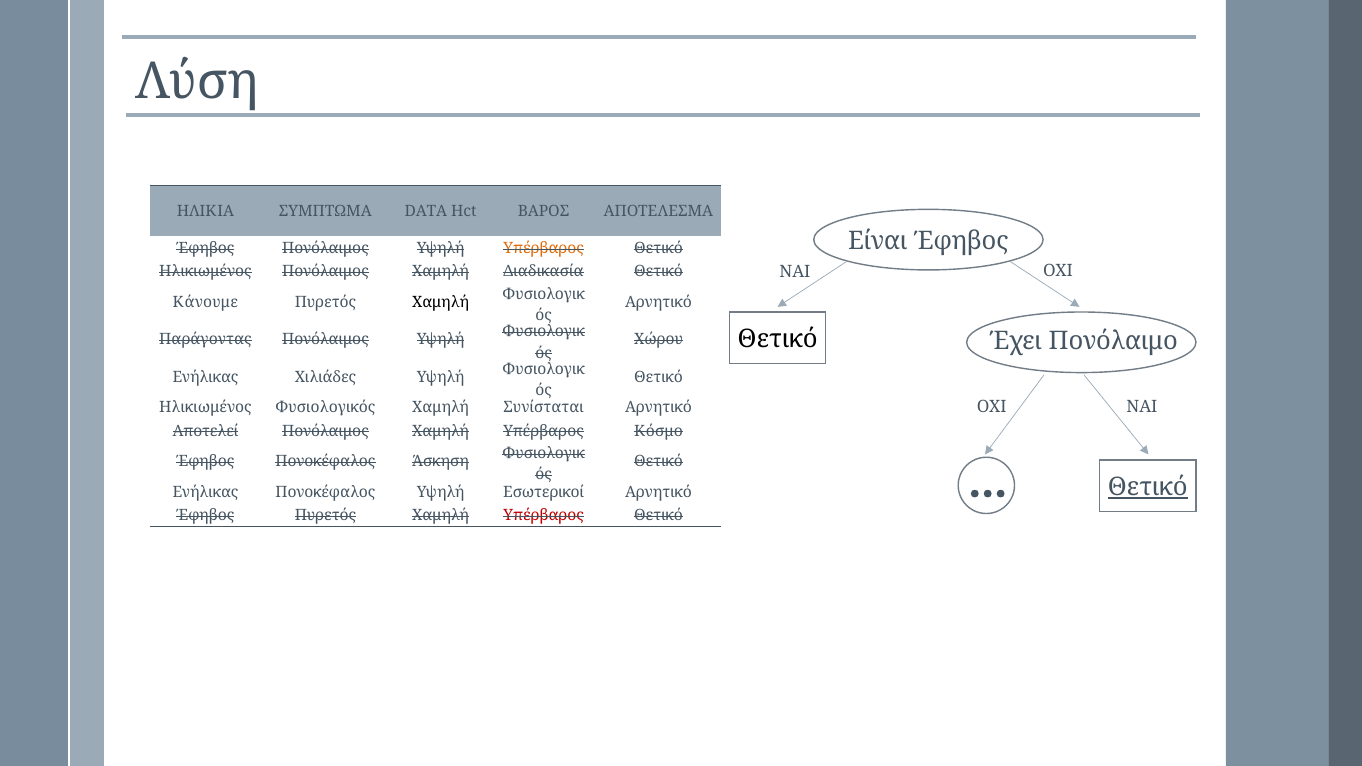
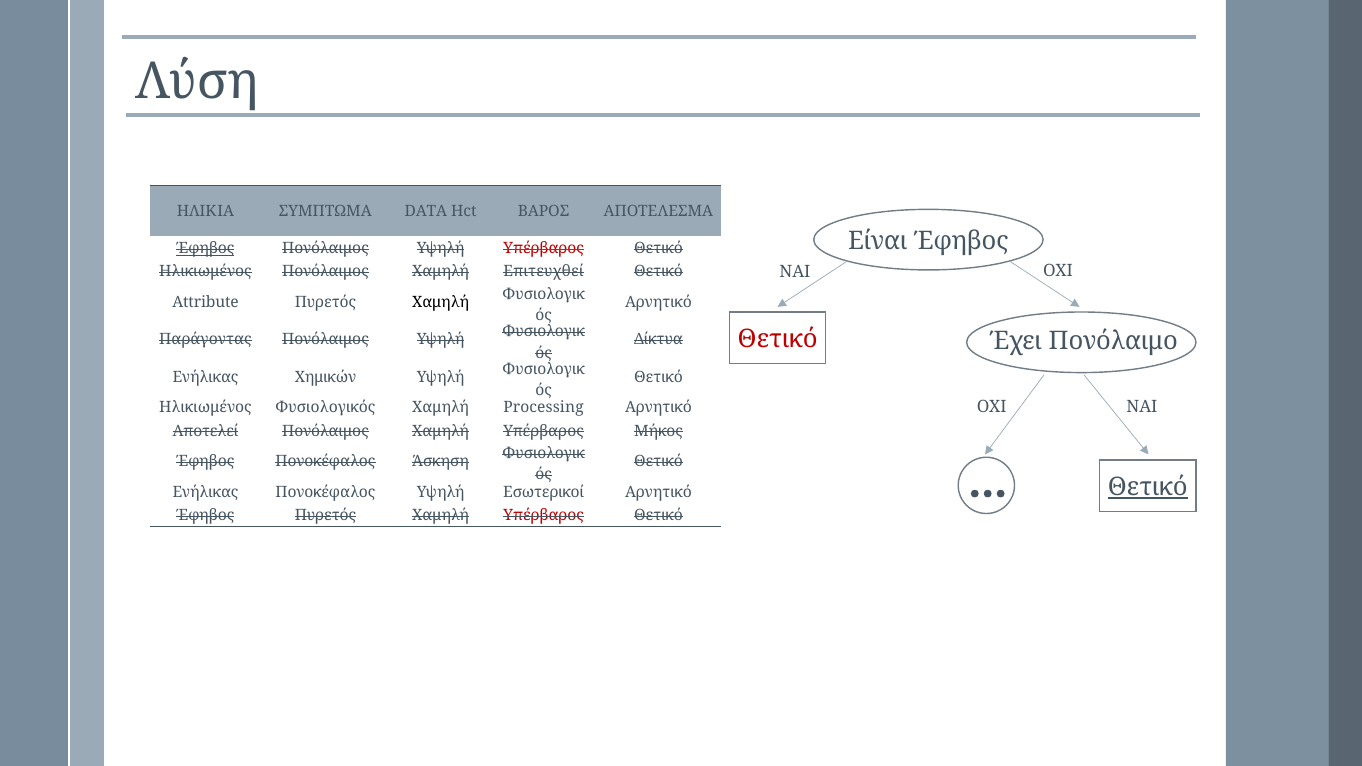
Έφηβος underline: none -> present (205, 248)
Υπέρβαρος colour: orange -> red (544, 248)
Διαδικασία: Διαδικασία -> Επιτευχθεί (543, 272)
Κάνουμε: Κάνουμε -> Attribute (206, 302)
Θετικό colour: black -> red (778, 340)
Χώρου: Χώρου -> Δίκτυα (659, 340)
Χιλιάδες: Χιλιάδες -> Χημικών (326, 377)
Συνίσταται: Συνίσταται -> Processing (543, 408)
Κόσμο: Κόσμο -> Μήκος (659, 431)
